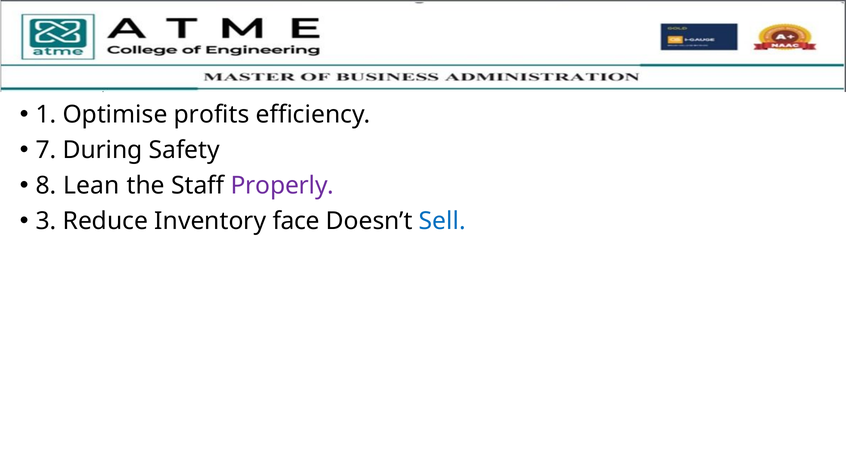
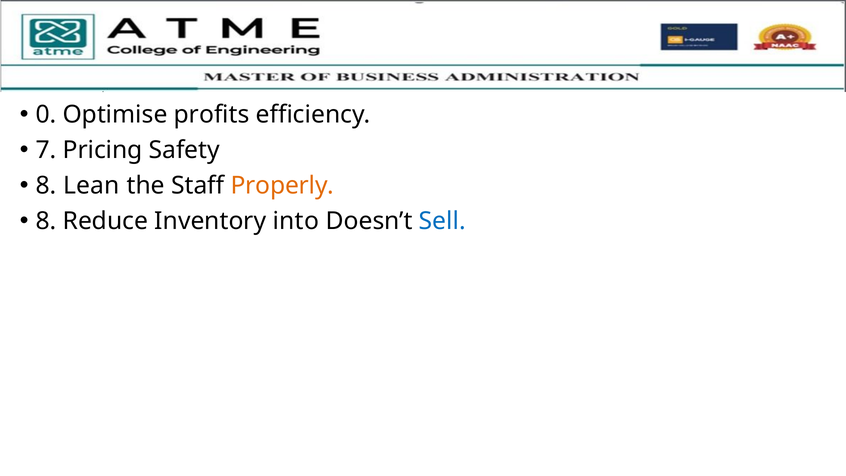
1: 1 -> 0 (46, 115)
During: During -> Pricing (103, 150)
Properly colour: purple -> orange (282, 186)
3: 3 -> 8 (46, 221)
face: face -> into (296, 221)
